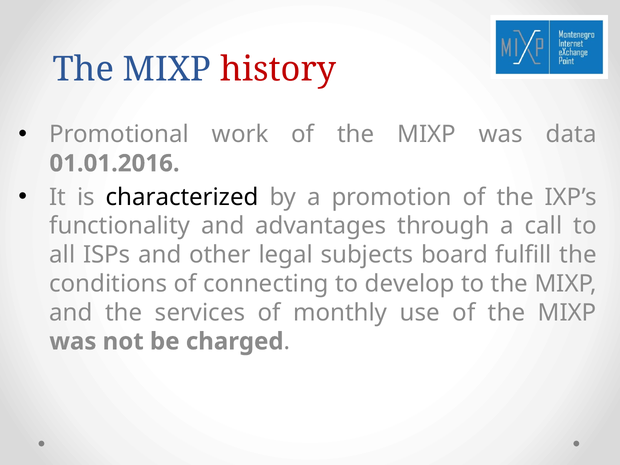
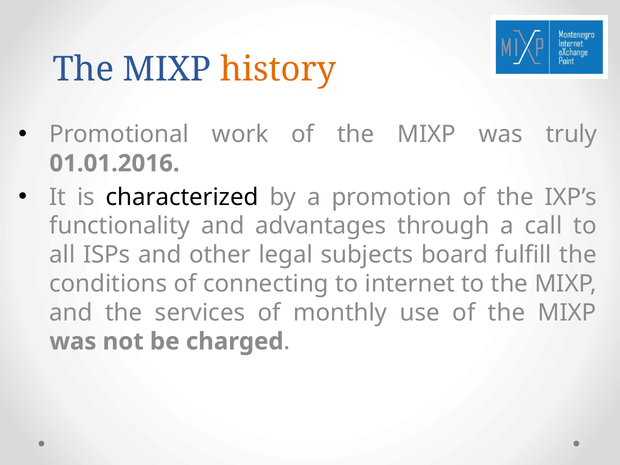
history colour: red -> orange (278, 70)
data: data -> truly (571, 135)
develop: develop -> internet (410, 284)
